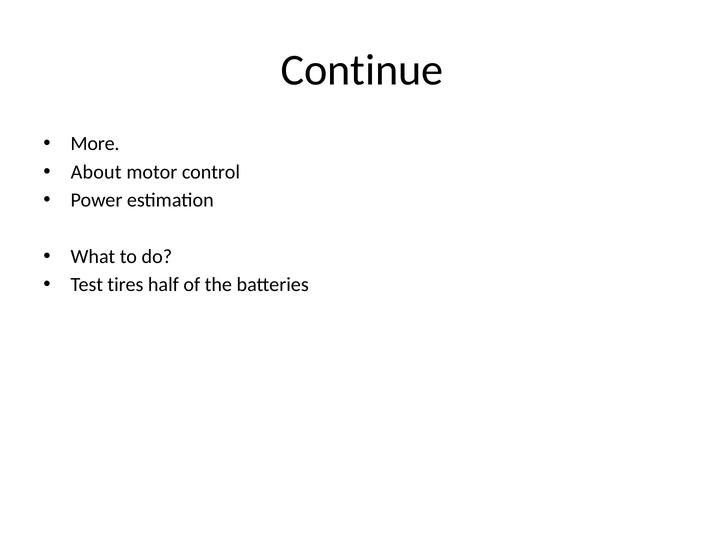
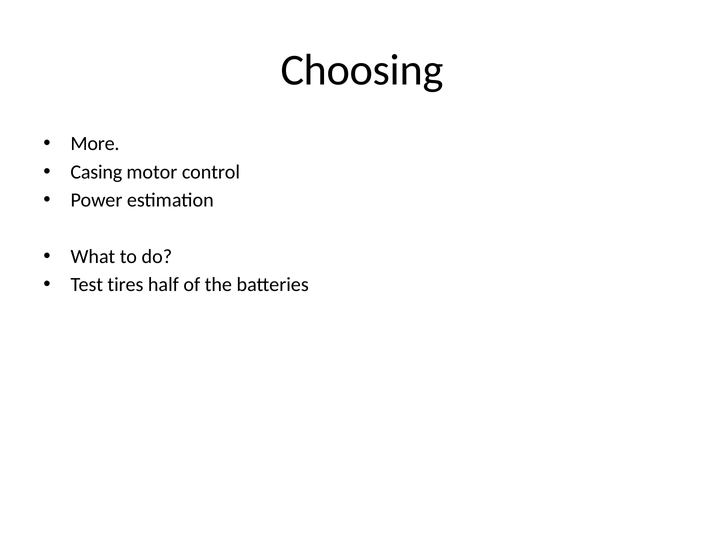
Continue: Continue -> Choosing (362, 70)
About: About -> Casing (96, 172)
